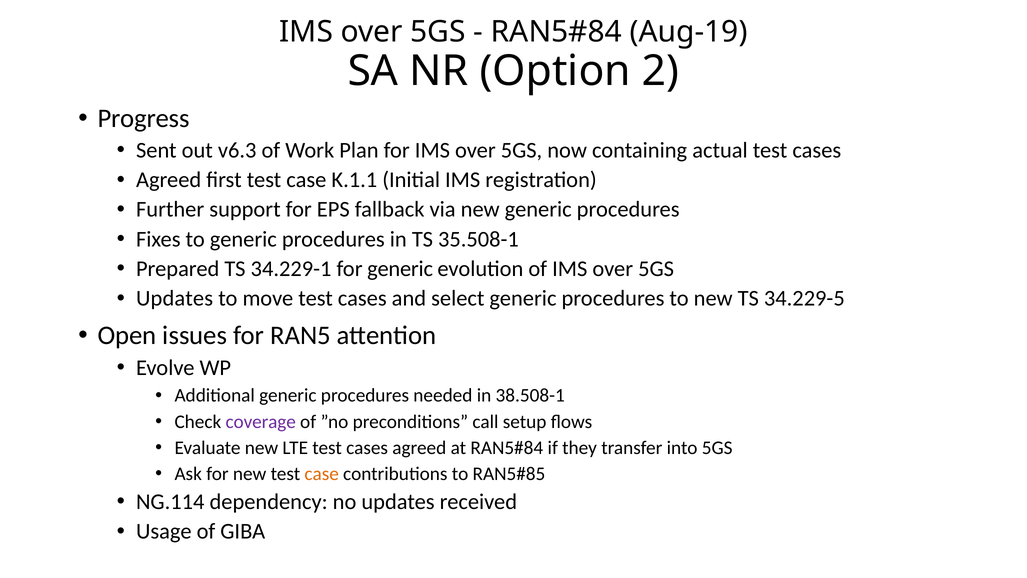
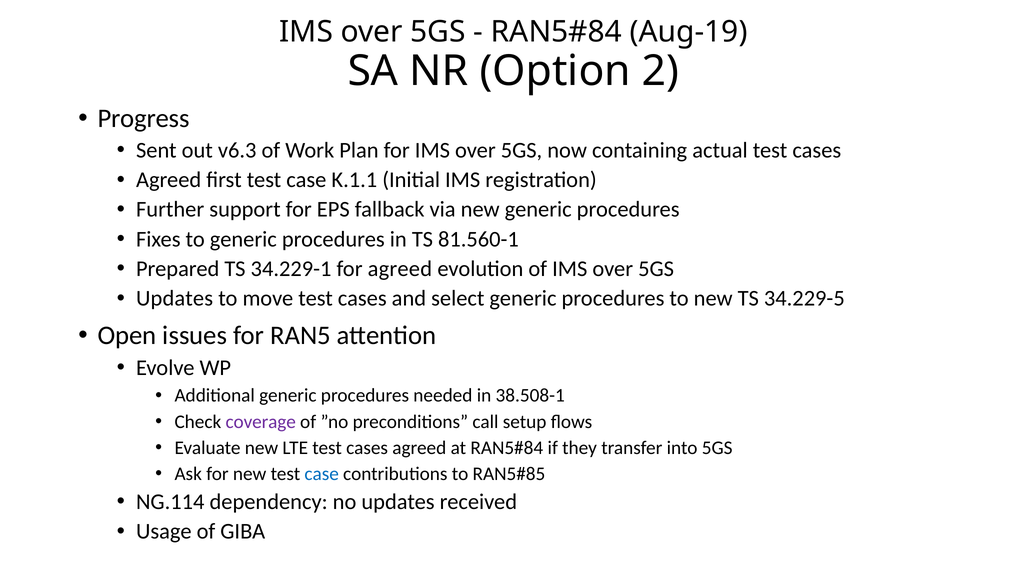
35.508-1: 35.508-1 -> 81.560-1 (478, 239)
for generic: generic -> agreed (400, 269)
case colour: orange -> blue (322, 474)
